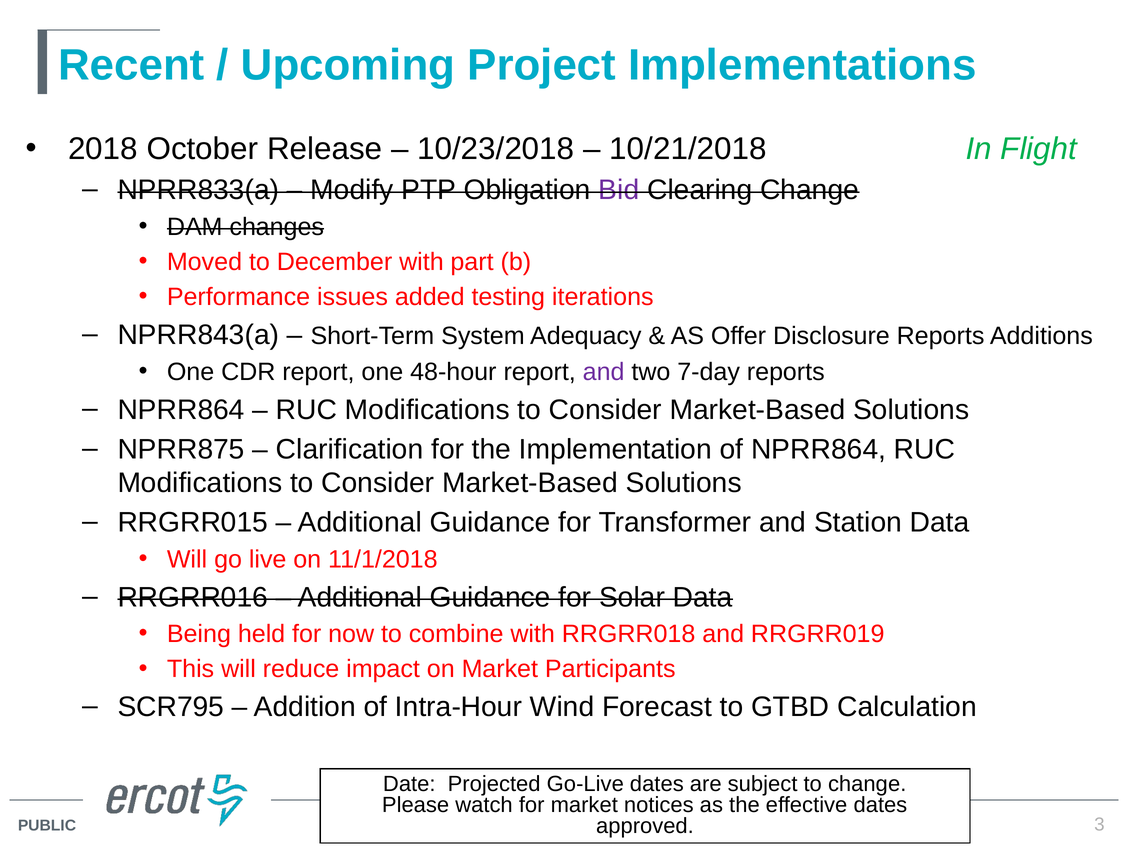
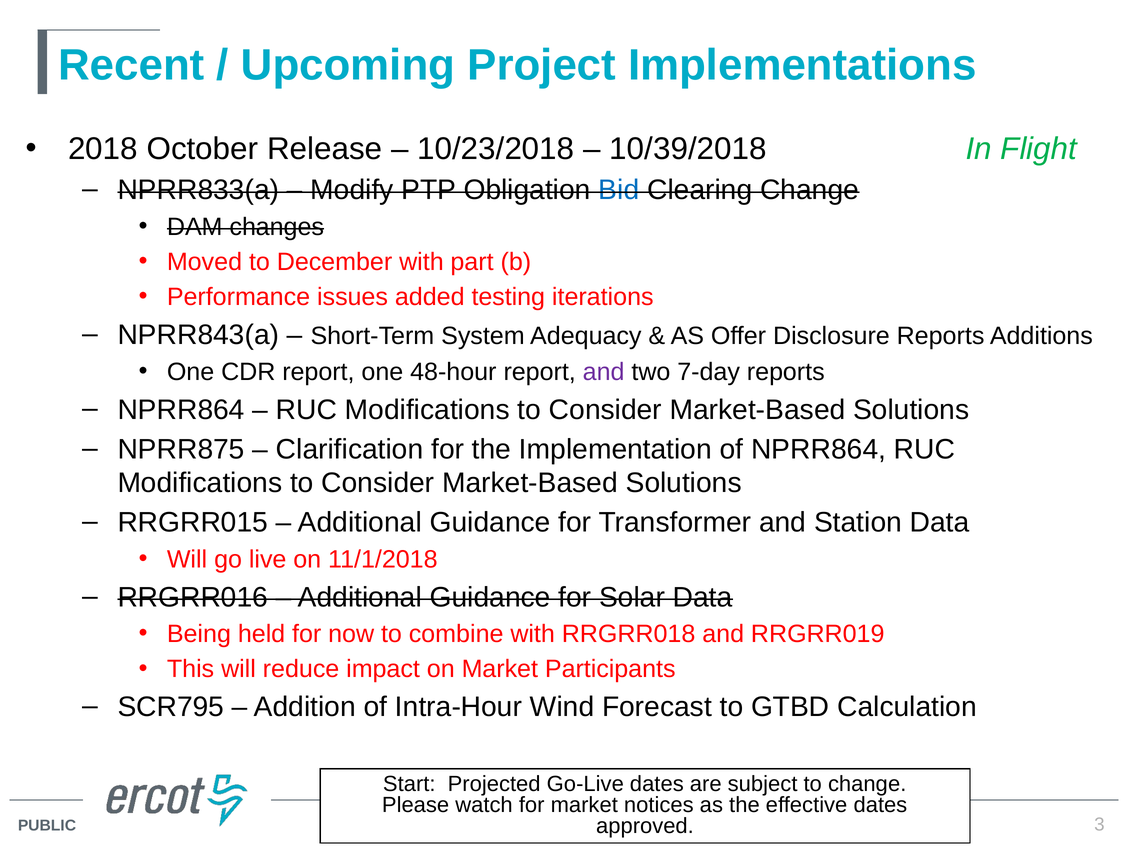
10/21/2018: 10/21/2018 -> 10/39/2018 (688, 149)
Bid colour: purple -> blue (619, 190)
Date: Date -> Start (409, 784)
